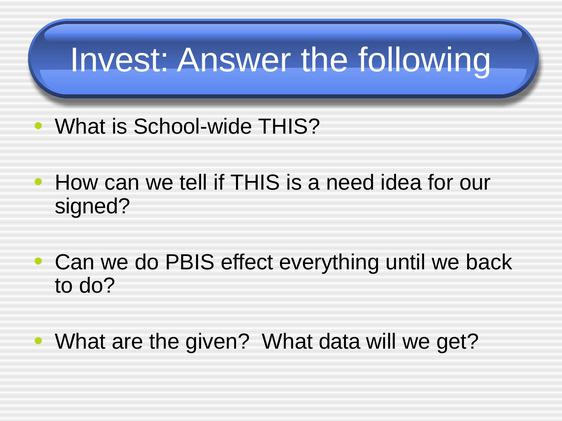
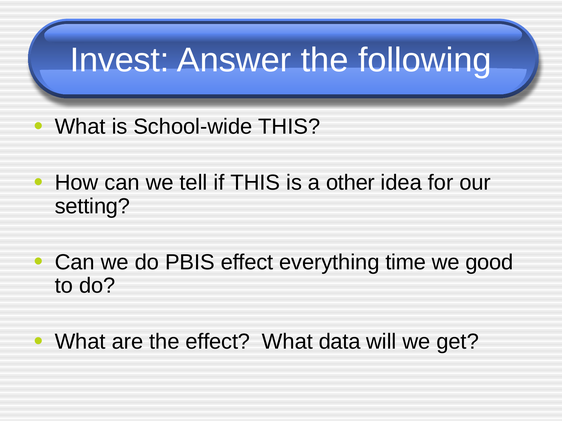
need: need -> other (350, 183)
signed: signed -> setting (92, 206)
until: until -> time (406, 262)
back: back -> good (489, 262)
the given: given -> effect (218, 342)
